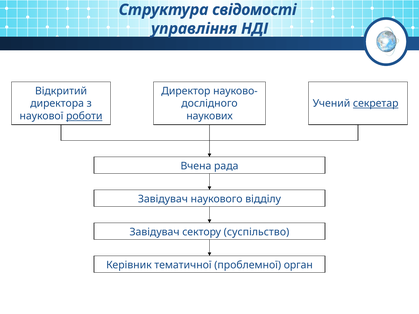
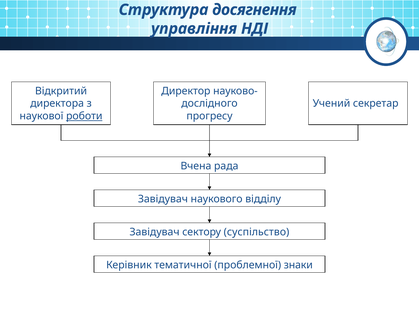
свідомості: свідомості -> досягнення (254, 10)
секретар underline: present -> none (376, 104)
наукових: наукових -> прогресу (209, 116)
орган: орган -> знаки (298, 265)
